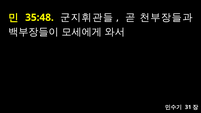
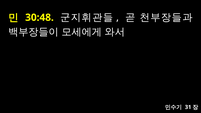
35:48: 35:48 -> 30:48 (39, 18)
